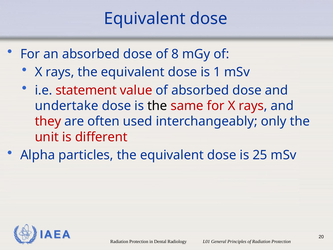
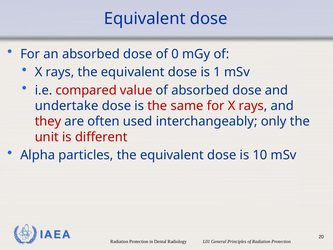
8: 8 -> 0 (175, 54)
statement: statement -> compared (86, 90)
the colour: black -> red (157, 106)
25: 25 -> 10 (260, 155)
